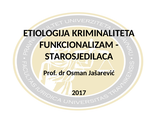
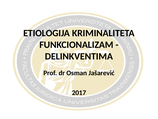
STAROSJEDILACA: STAROSJEDILACA -> DELINKVENTIMA (79, 56)
